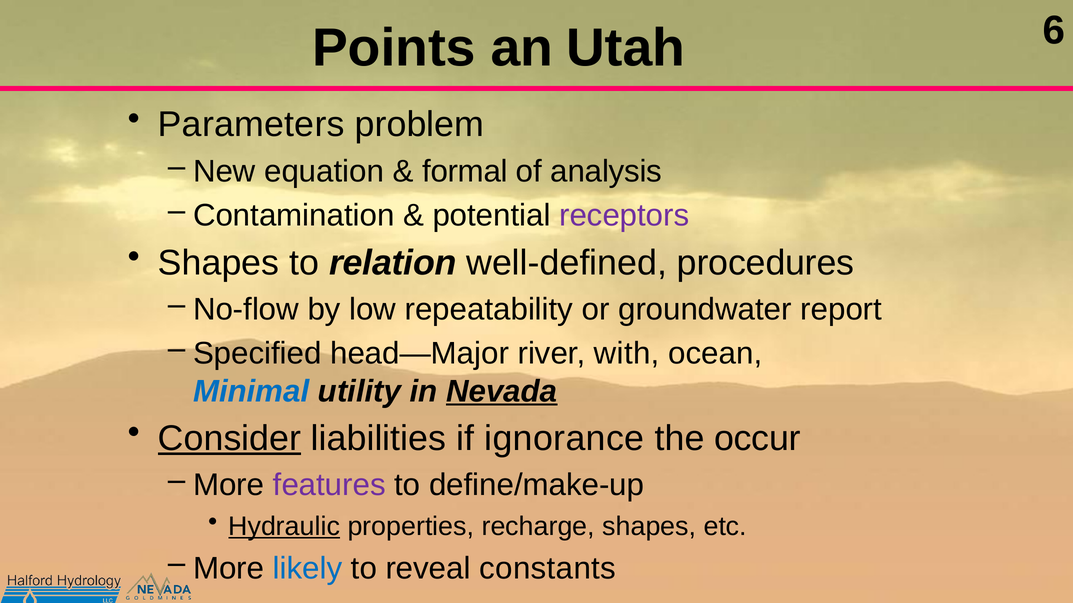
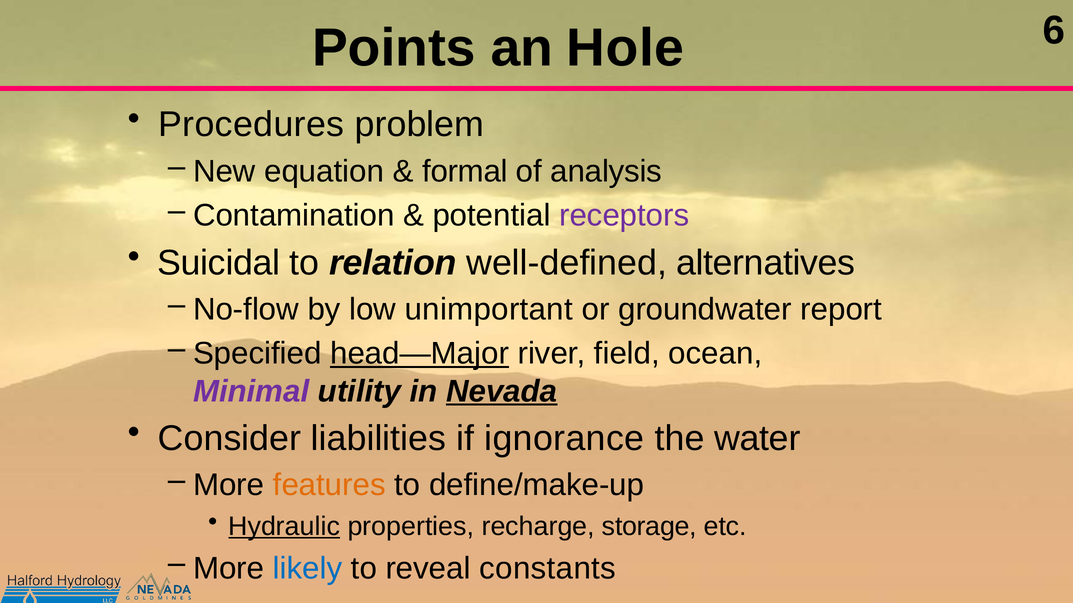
Utah: Utah -> Hole (625, 48)
Parameters: Parameters -> Procedures (251, 125)
Shapes: Shapes -> Suicidal (219, 263)
procedures: procedures -> alternatives (766, 263)
repeatability: repeatability -> unimportant (489, 310)
head—Major underline: none -> present (420, 354)
with: with -> field (627, 354)
Minimal colour: blue -> purple (251, 392)
Consider underline: present -> none (229, 439)
occur: occur -> water (757, 439)
features colour: purple -> orange (329, 486)
recharge shapes: shapes -> storage (649, 527)
